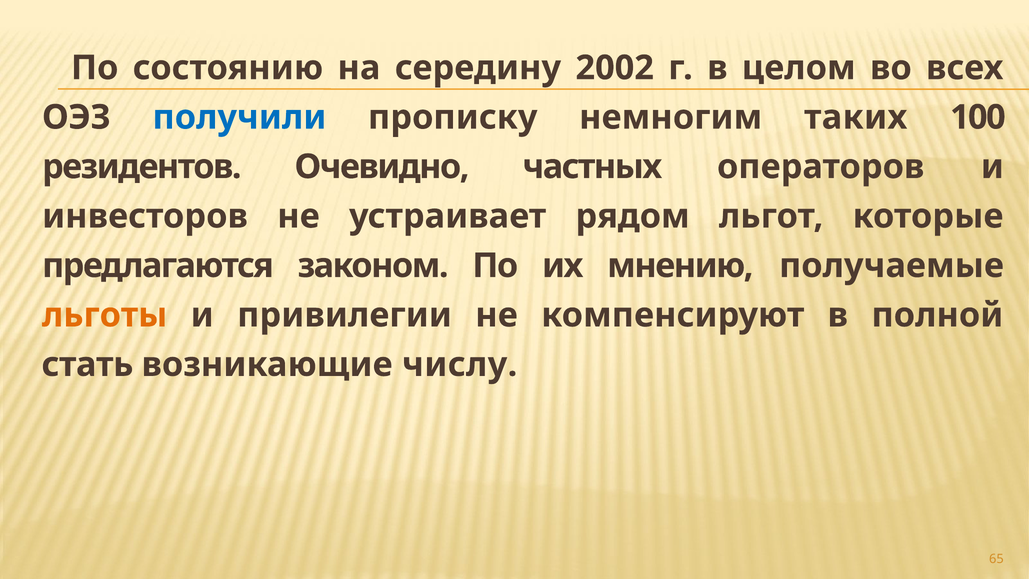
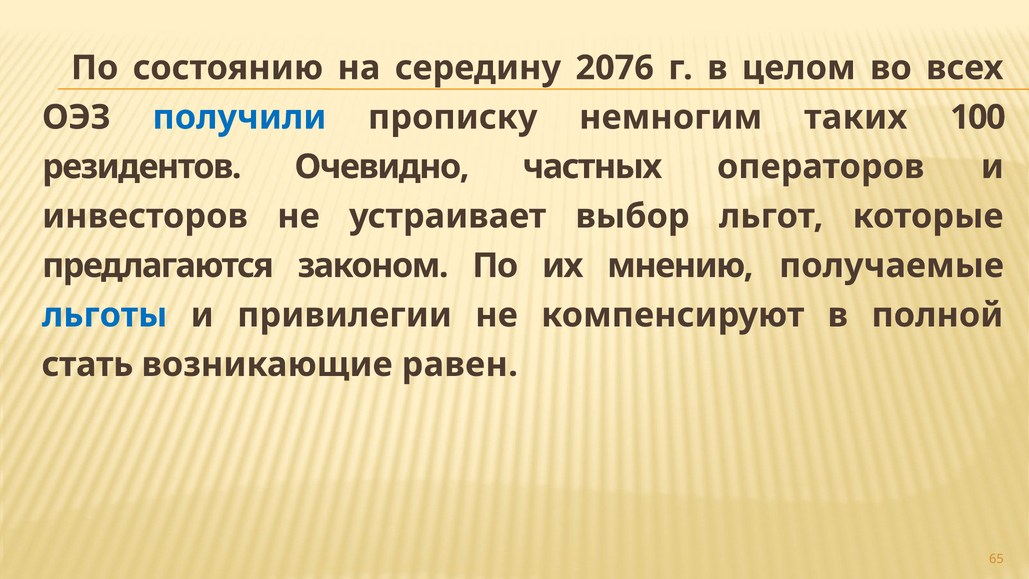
2002: 2002 -> 2076 (615, 68)
рядом: рядом -> выбор (633, 216)
льготы colour: orange -> blue (105, 315)
числу: числу -> равен (460, 364)
